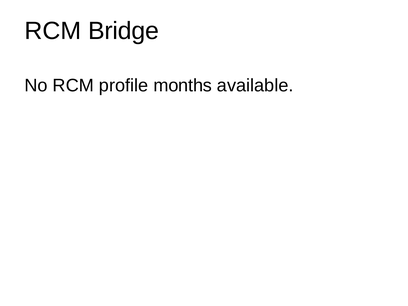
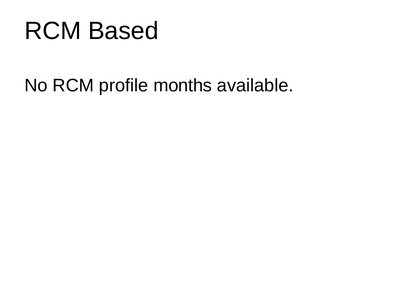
Bridge: Bridge -> Based (123, 31)
